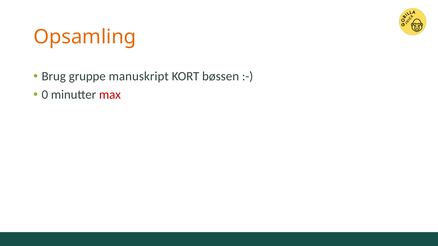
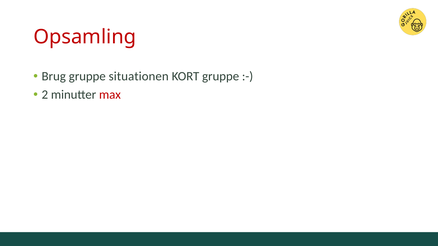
Opsamling colour: orange -> red (85, 37)
manuskript: manuskript -> situationen (139, 77)
KORT bøssen: bøssen -> gruppe (221, 77)
0: 0 -> 2 (45, 95)
